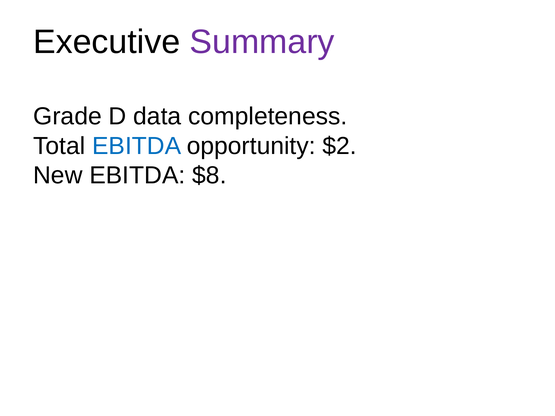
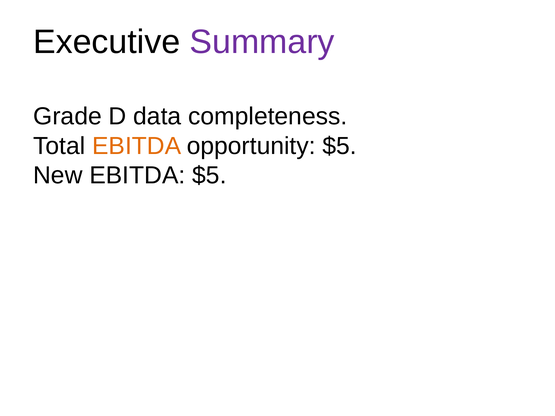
EBITDA colour: blue -> orange (137, 146)
opportunity $2: $2 -> $5 (340, 146)
EBITDA $8: $8 -> $5 (209, 176)
